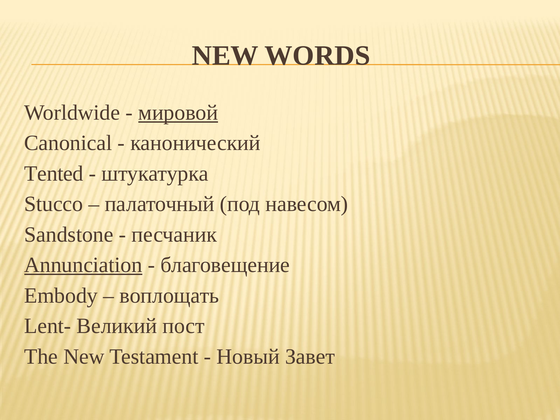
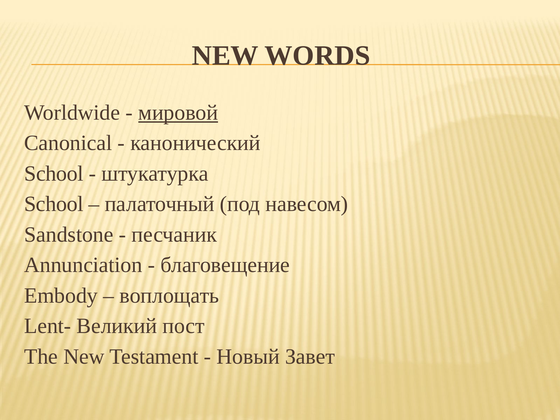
Tented: Tented -> School (54, 174)
Stucco: Stucco -> School (54, 204)
Annunciation underline: present -> none (83, 265)
